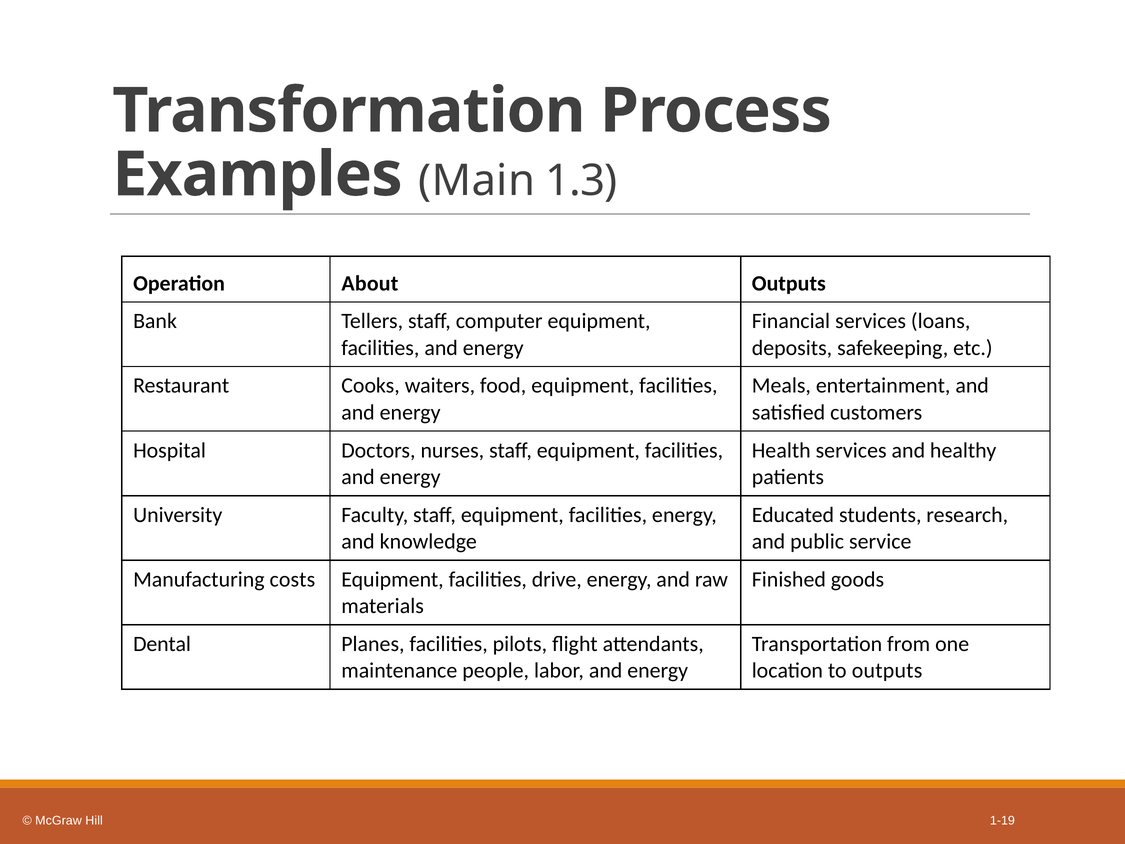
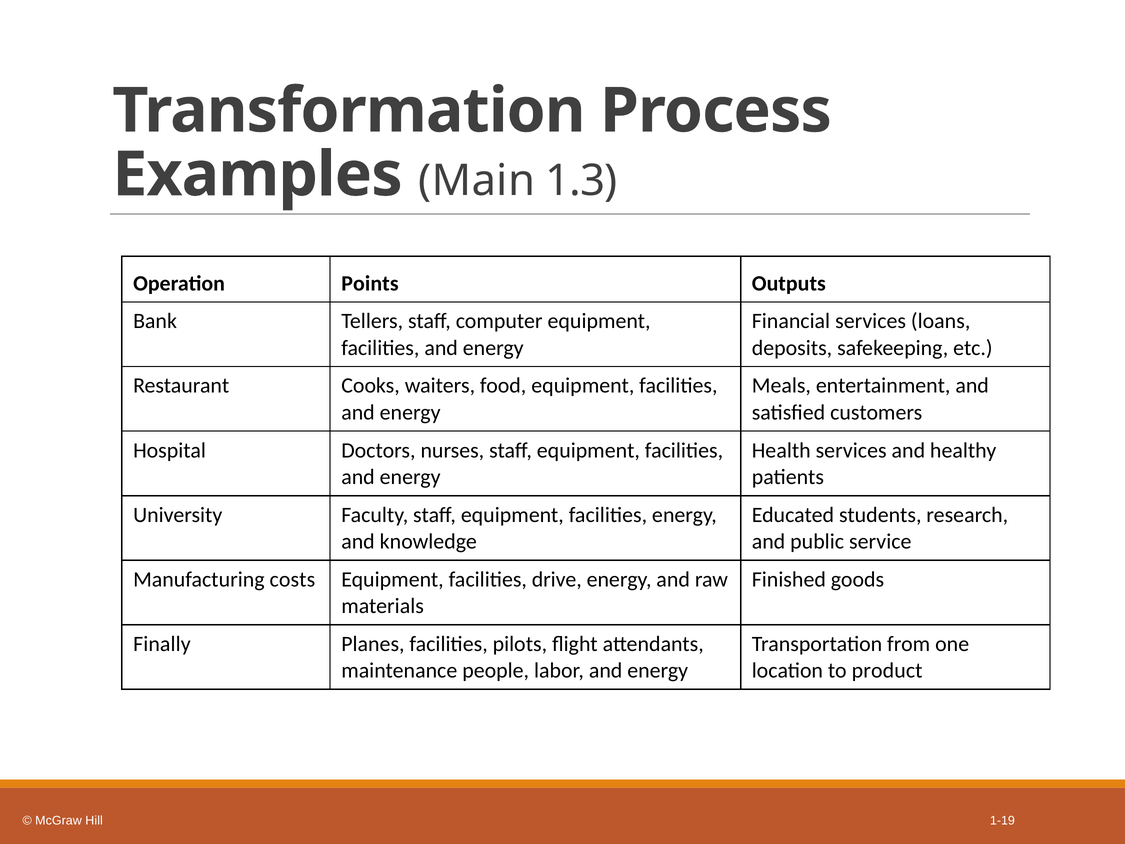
About: About -> Points (370, 283)
Dental: Dental -> Finally (162, 644)
to outputs: outputs -> product (887, 670)
